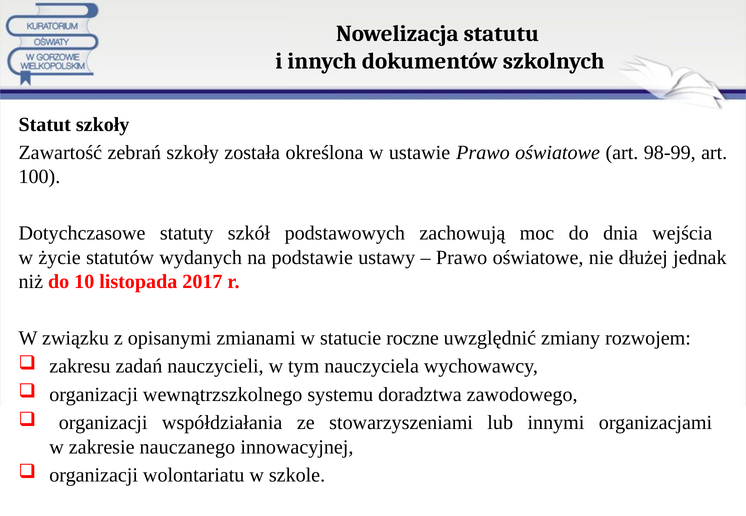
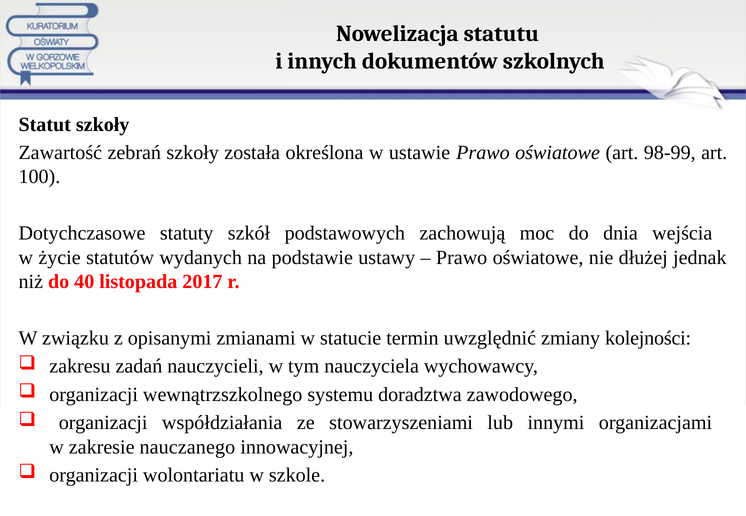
10: 10 -> 40 (84, 282)
roczne: roczne -> termin (412, 338)
rozwojem: rozwojem -> kolejności (648, 338)
